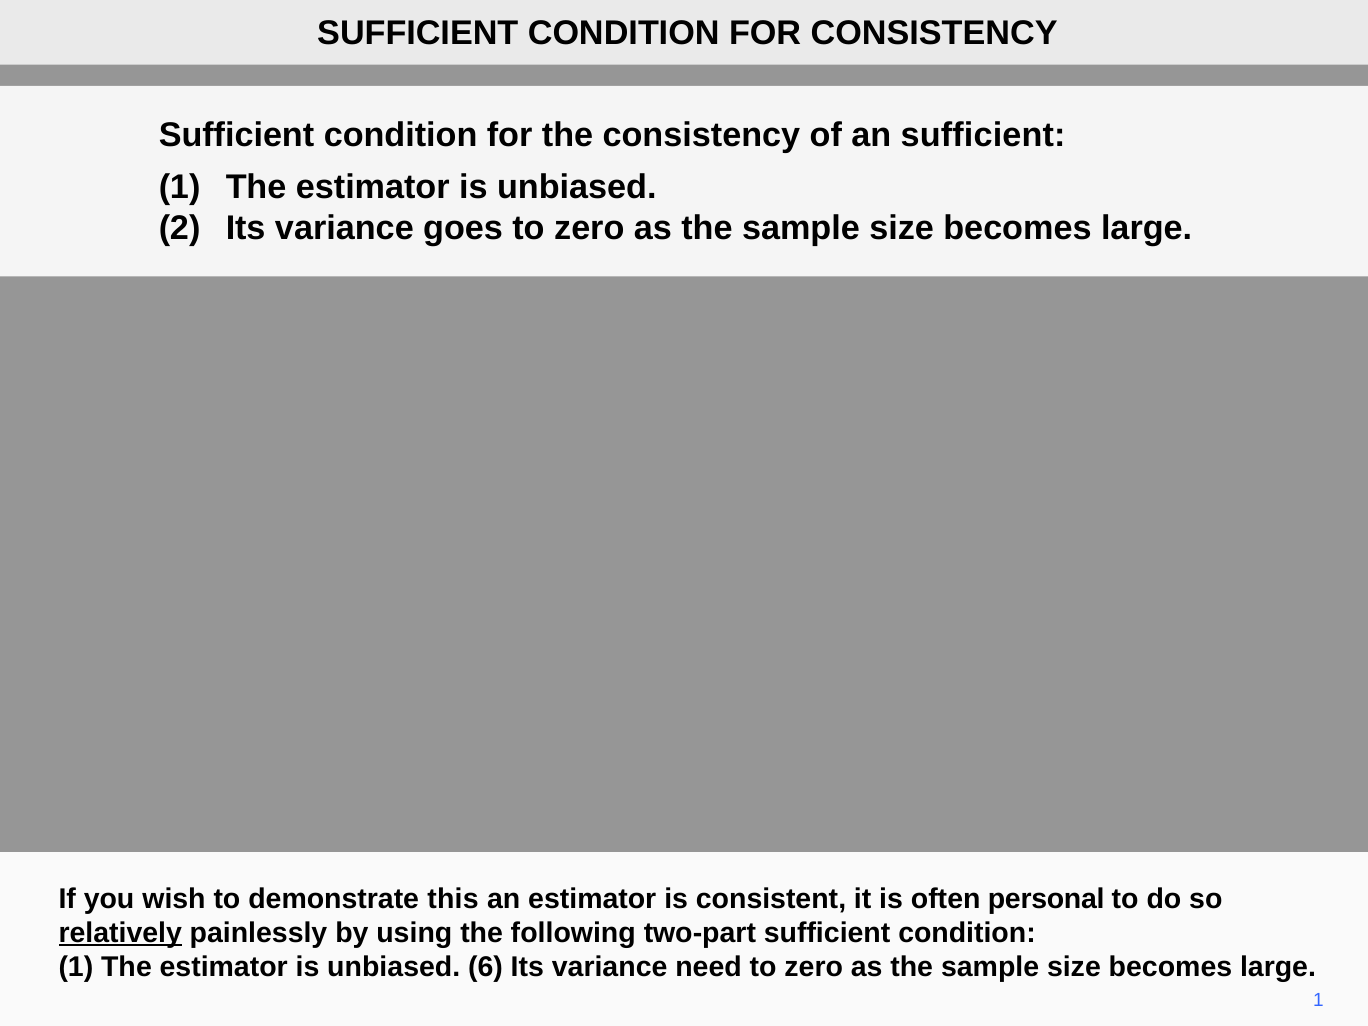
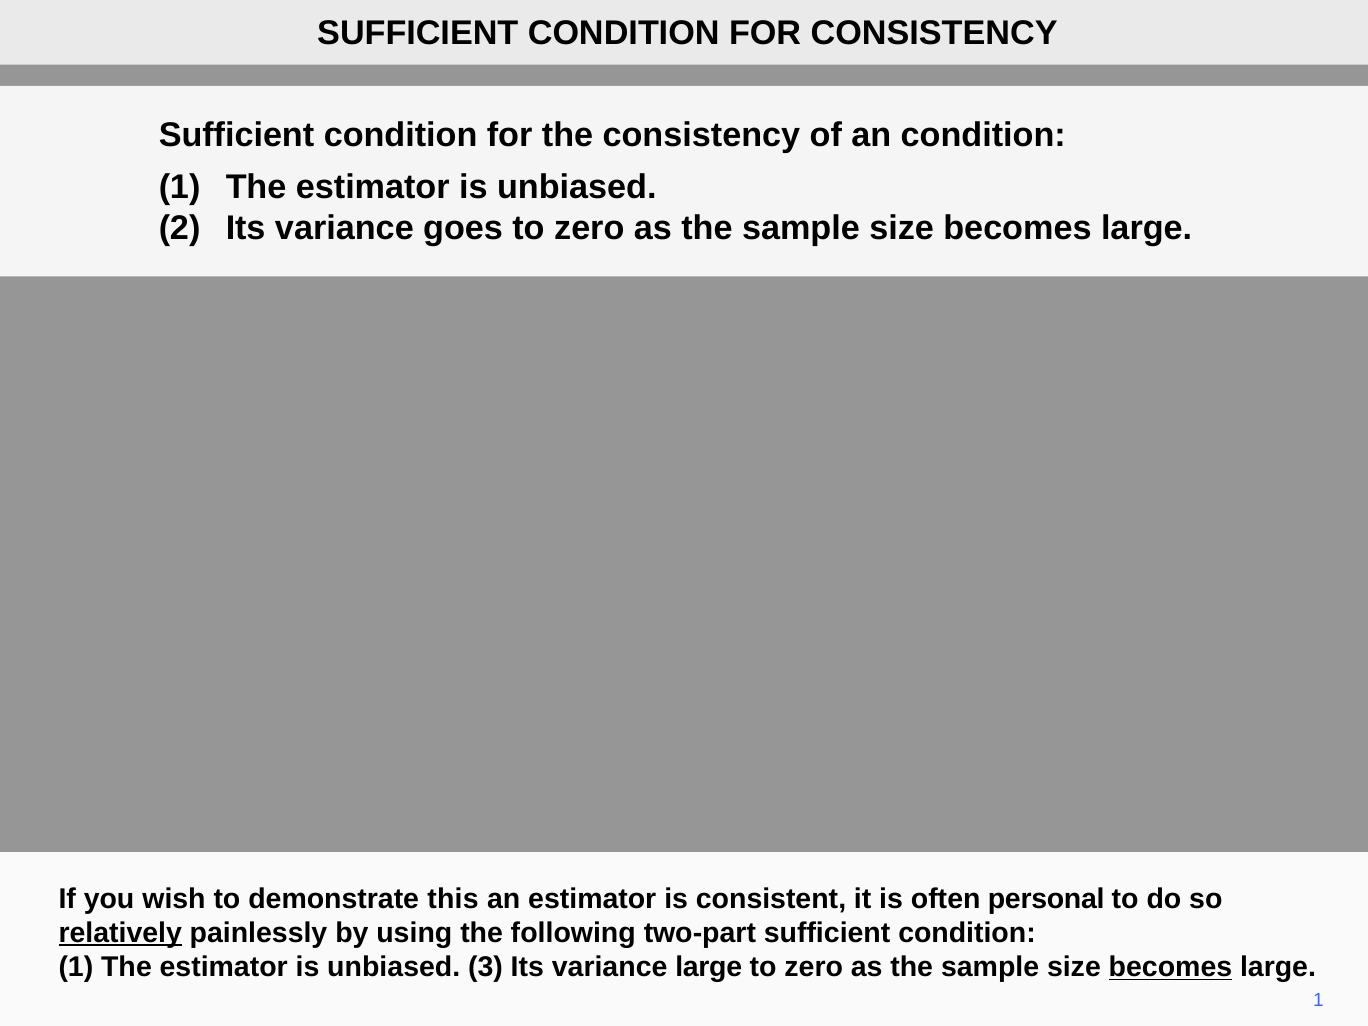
an sufficient: sufficient -> condition (983, 135)
6: 6 -> 3 (486, 967)
variance need: need -> large (709, 967)
becomes underline: none -> present (1170, 967)
